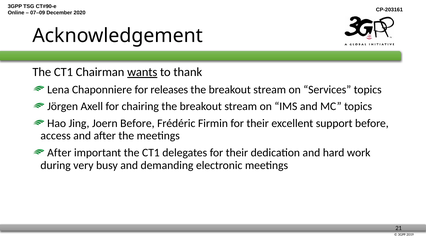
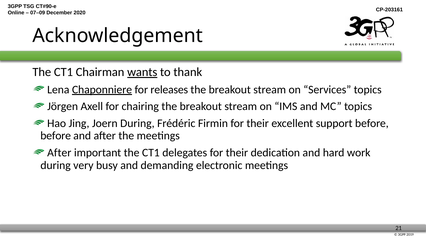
Chaponniere underline: none -> present (102, 89)
Joern Before: Before -> During (137, 123)
access: access -> before (56, 136)
